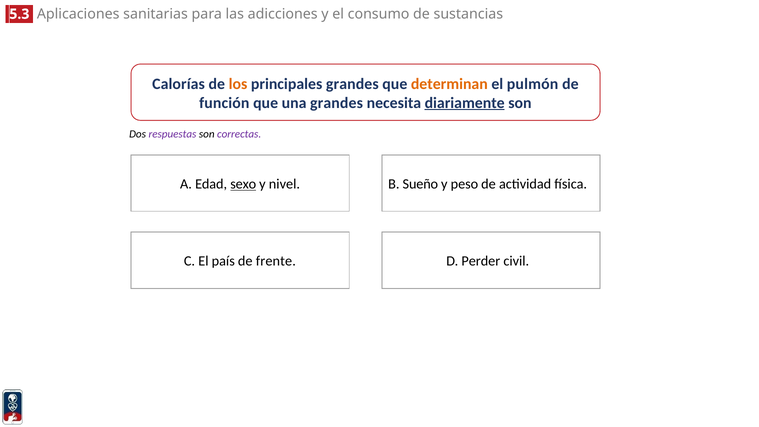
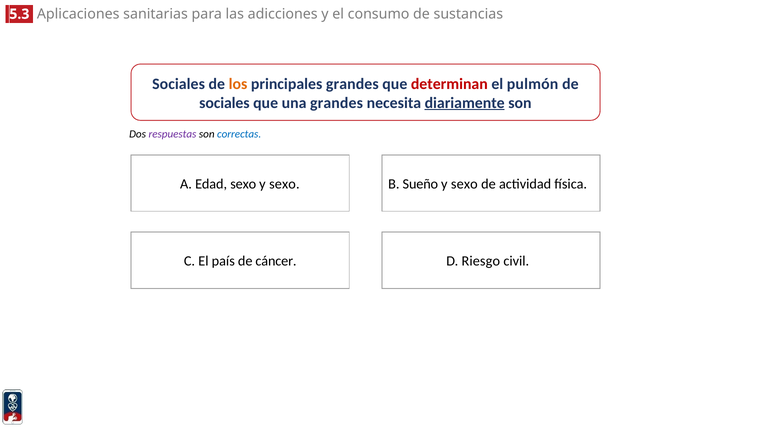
Calorías: Calorías -> Sociales (179, 84)
determinan colour: orange -> red (449, 84)
función: función -> sociales (224, 103)
correctas colour: purple -> blue (239, 134)
sexo underline: present -> none (243, 184)
nivel: nivel -> sexo (284, 184)
peso: peso -> sexo (464, 184)
frente: frente -> cáncer (276, 261)
Perder: Perder -> Riesgo (481, 261)
